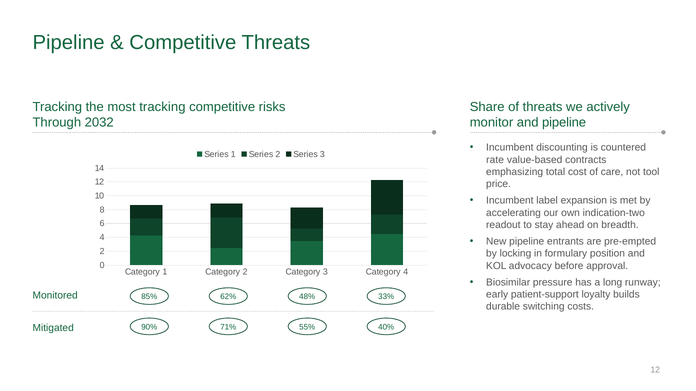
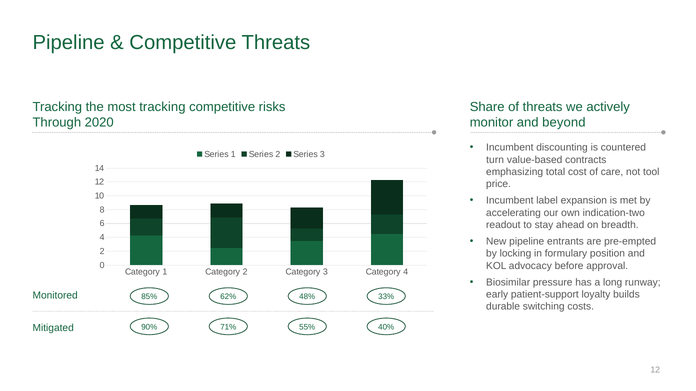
2032: 2032 -> 2020 (99, 123)
and pipeline: pipeline -> beyond (564, 123)
rate: rate -> turn (495, 160)
